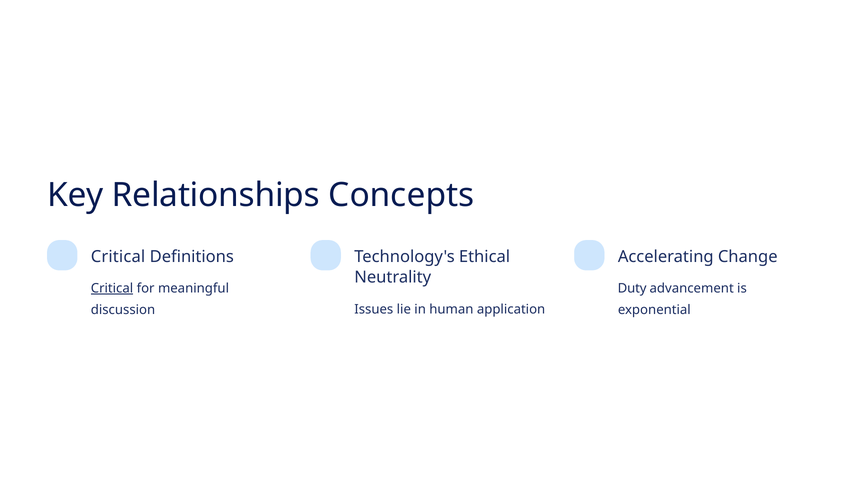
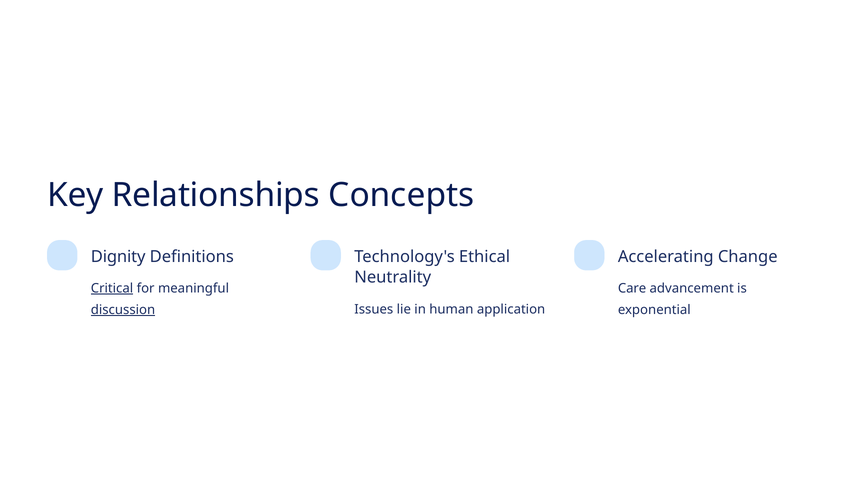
Critical: Critical -> Dignity (118, 257)
Duty: Duty -> Care (632, 288)
discussion underline: none -> present (123, 310)
